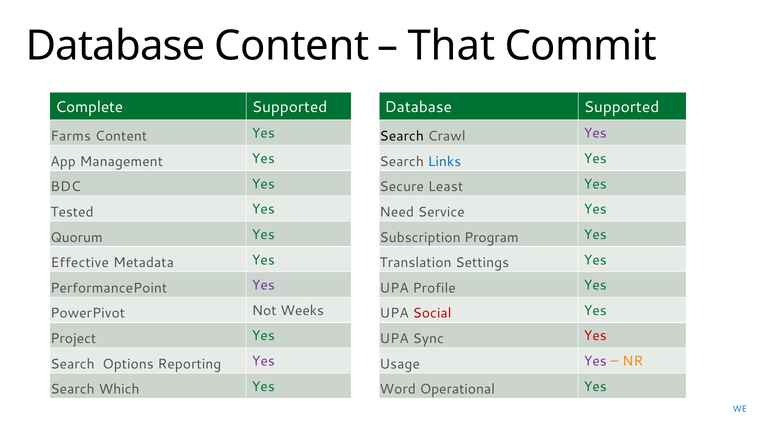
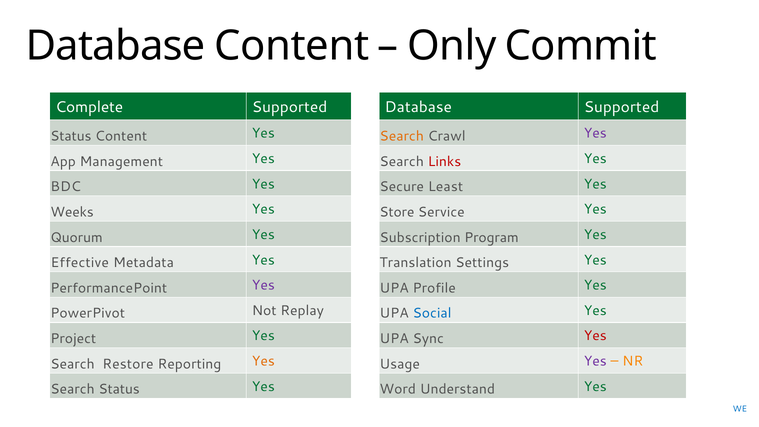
That: That -> Only (452, 46)
Farms: Farms -> Status (71, 136)
Search colour: black -> orange (402, 136)
Links colour: blue -> red (444, 161)
Tested: Tested -> Weeks (72, 212)
Need: Need -> Store (397, 212)
Weeks: Weeks -> Replay (302, 310)
Social colour: red -> blue (432, 313)
Options: Options -> Restore (128, 364)
Yes colour: purple -> orange (263, 361)
Search Which: Which -> Status (119, 389)
Operational: Operational -> Understand (457, 389)
